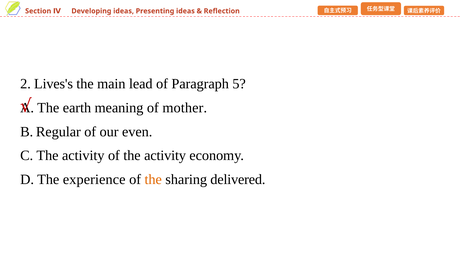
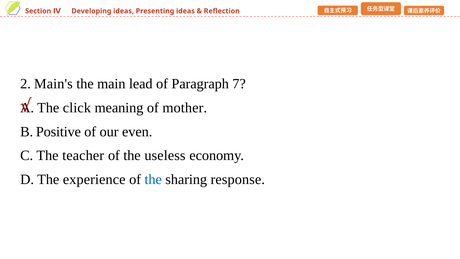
Lives's: Lives's -> Main's (53, 84)
5: 5 -> 7 (239, 84)
earth: earth -> click (77, 108)
Regular: Regular -> Positive (58, 131)
C The activity: activity -> teacher (83, 155)
of the activity: activity -> useless (165, 155)
the colour: orange -> blue (153, 179)
delivered: delivered -> response (238, 179)
